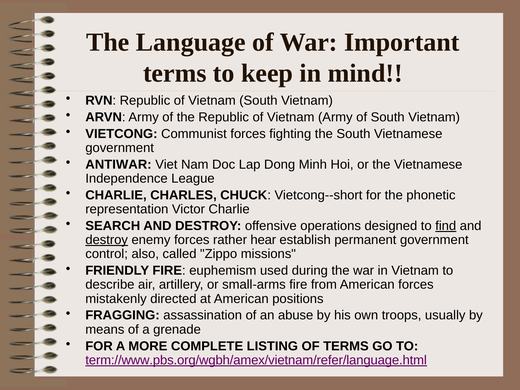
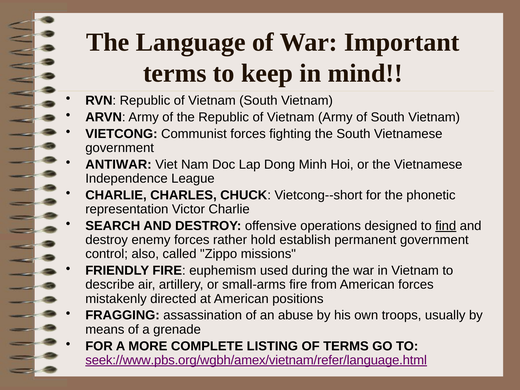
destroy underline: present -> none (107, 240)
hear: hear -> hold (263, 240)
term://www.pbs.org/wgbh/amex/vietnam/refer/language.html: term://www.pbs.org/wgbh/amex/vietnam/refer/language.html -> seek://www.pbs.org/wgbh/amex/vietnam/refer/language.html (256, 360)
